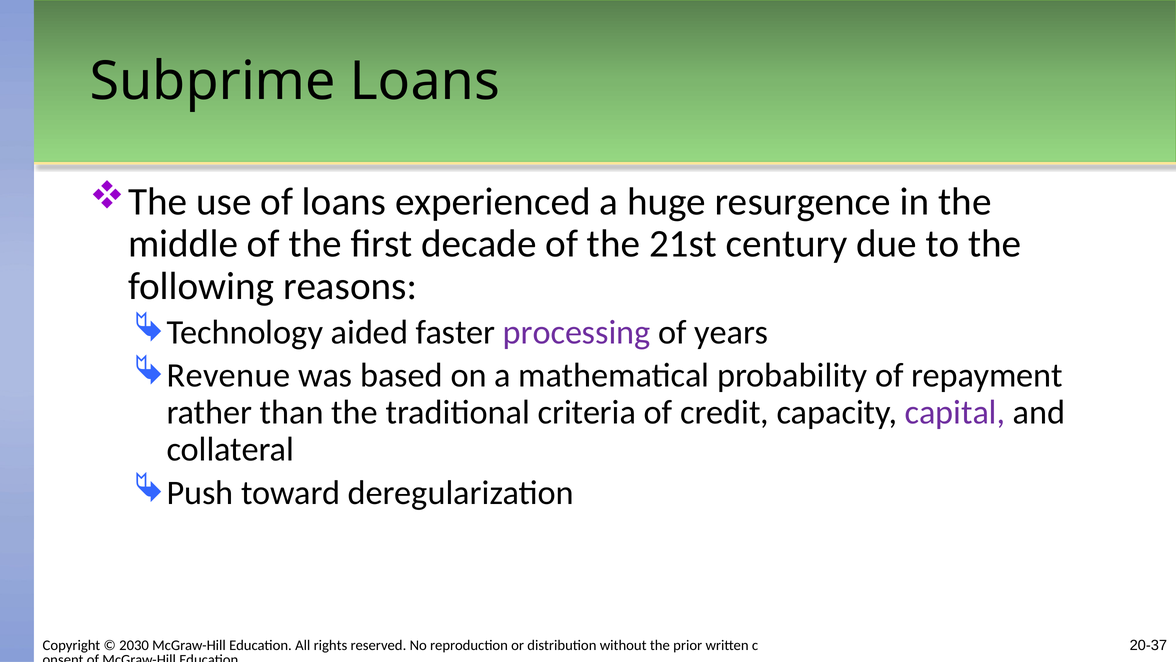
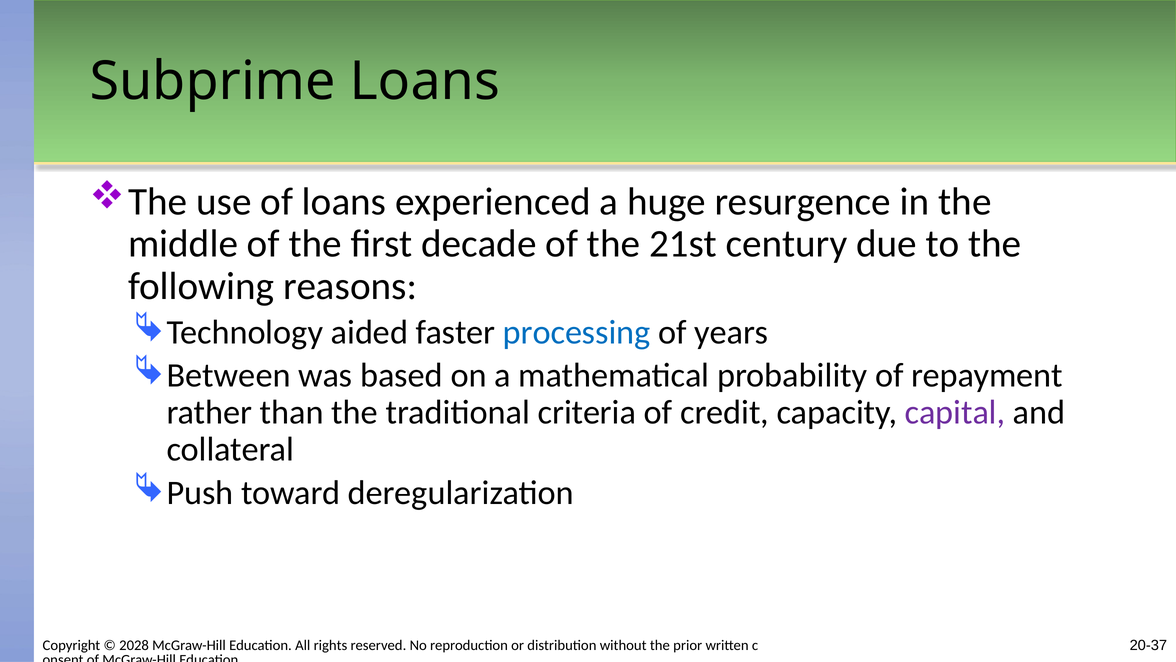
processing colour: purple -> blue (577, 332)
Revenue: Revenue -> Between (229, 375)
2030: 2030 -> 2028 (134, 645)
